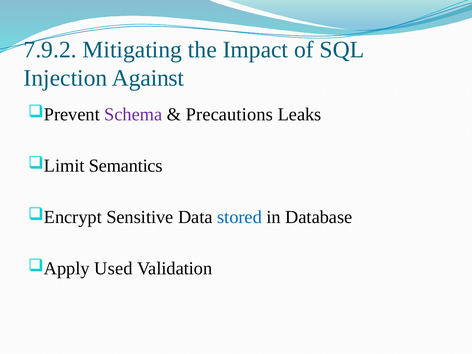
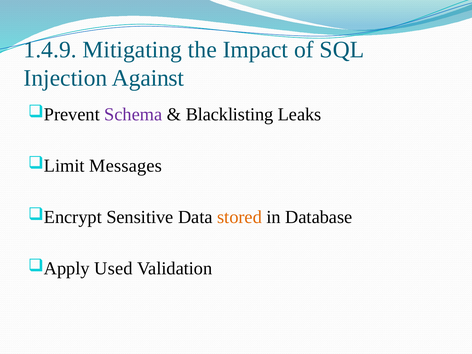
7.9.2: 7.9.2 -> 1.4.9 (50, 50)
Precautions: Precautions -> Blacklisting (230, 114)
Semantics: Semantics -> Messages (126, 166)
stored colour: blue -> orange (240, 217)
